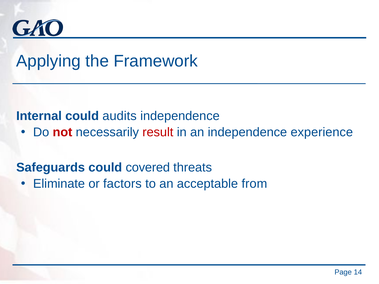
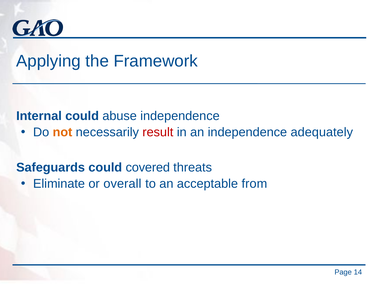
audits: audits -> abuse (120, 116)
not colour: red -> orange (62, 132)
experience: experience -> adequately (322, 132)
factors: factors -> overall (122, 184)
